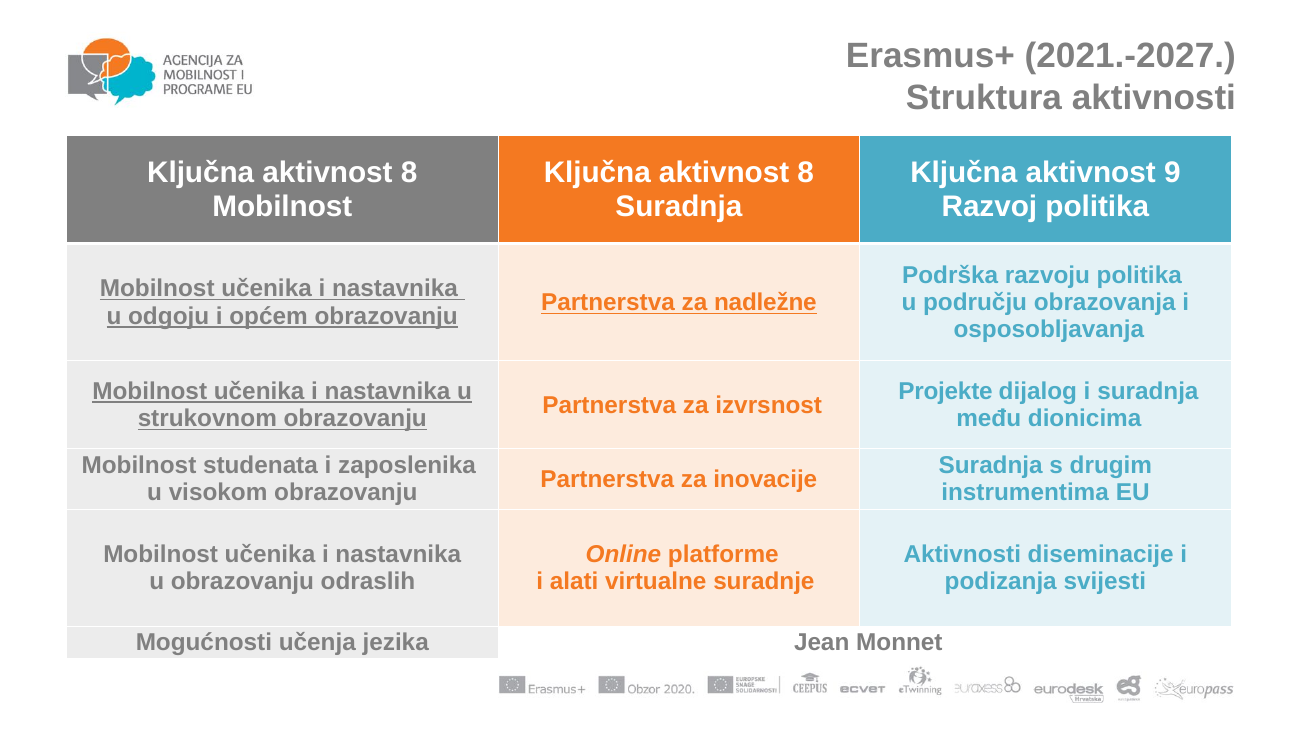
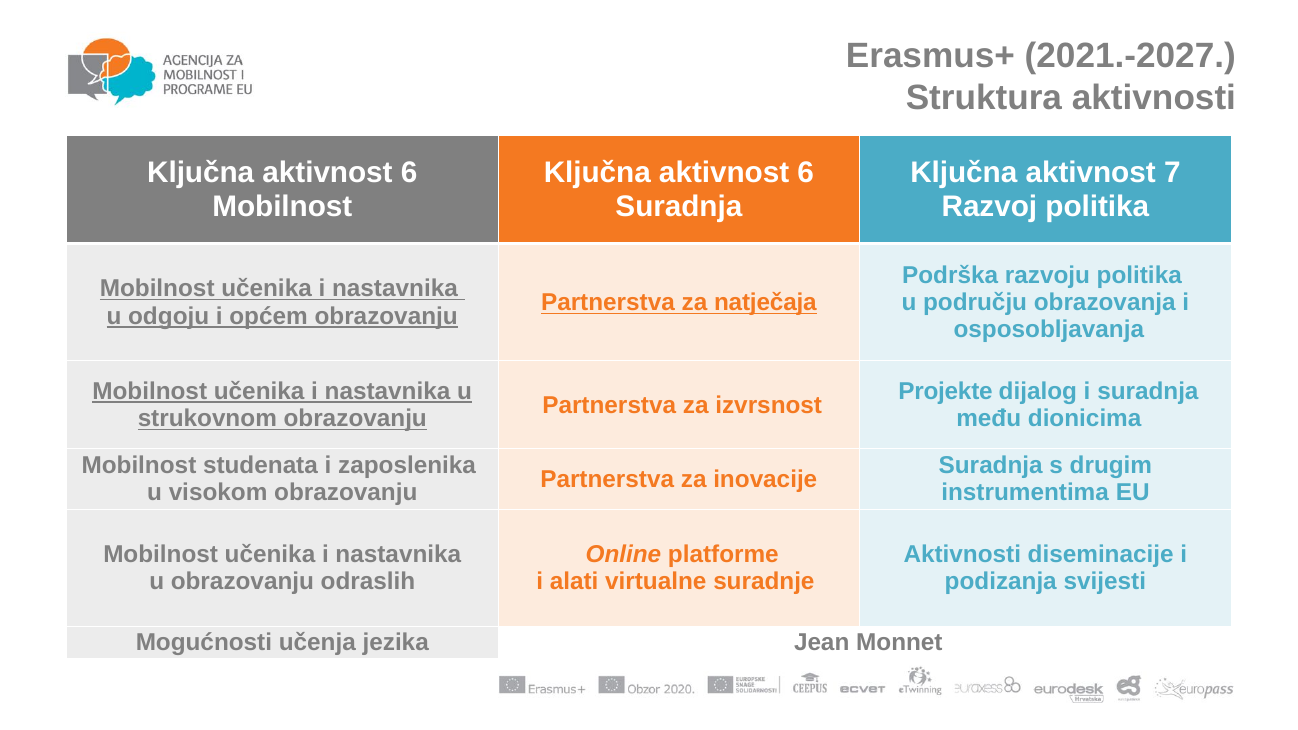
8: 8 -> 6 (409, 173)
8: 8 -> 6 (806, 173)
9: 9 -> 7 (1172, 173)
nadležne: nadležne -> natječaja (765, 303)
